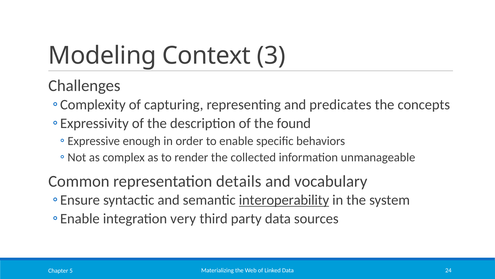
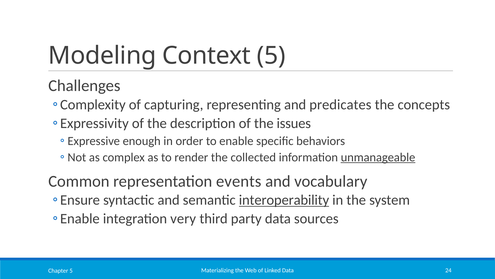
Context 3: 3 -> 5 (271, 55)
found: found -> issues (294, 123)
unmanageable underline: none -> present (378, 157)
details: details -> events (239, 181)
